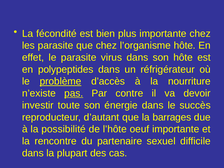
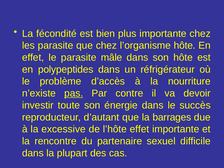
virus: virus -> mâle (112, 57)
problème underline: present -> none (61, 81)
possibilité: possibilité -> excessive (64, 129)
l’hôte oeuf: oeuf -> effet (139, 129)
